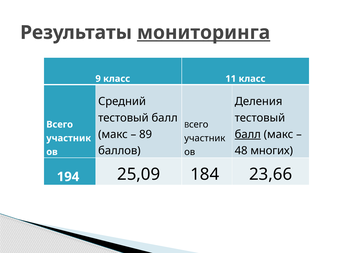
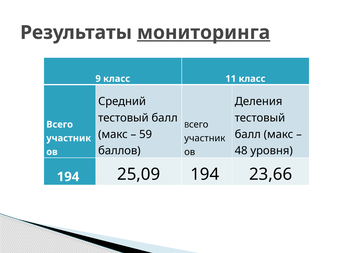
89: 89 -> 59 (146, 134)
балл underline: present -> none (248, 134)
многих: многих -> уровня (272, 151)
25,09 184: 184 -> 194 (205, 174)
